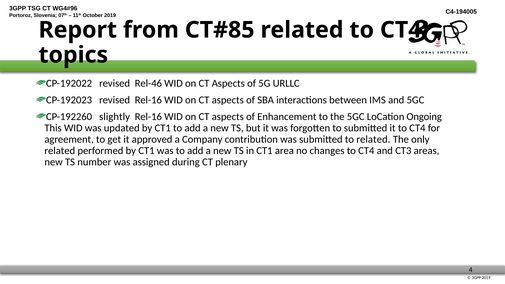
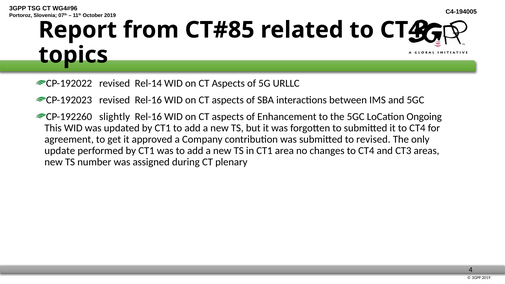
Rel-46: Rel-46 -> Rel-14 (148, 83)
to related: related -> revised (373, 139)
related: related -> update (60, 151)
